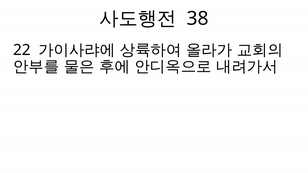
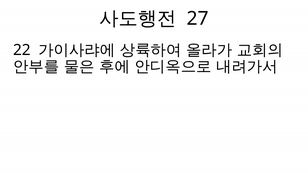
38: 38 -> 27 (198, 19)
